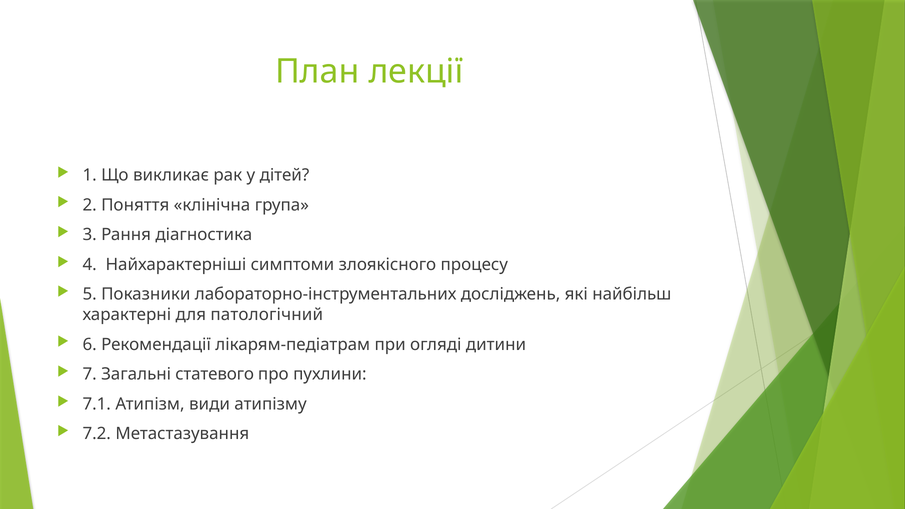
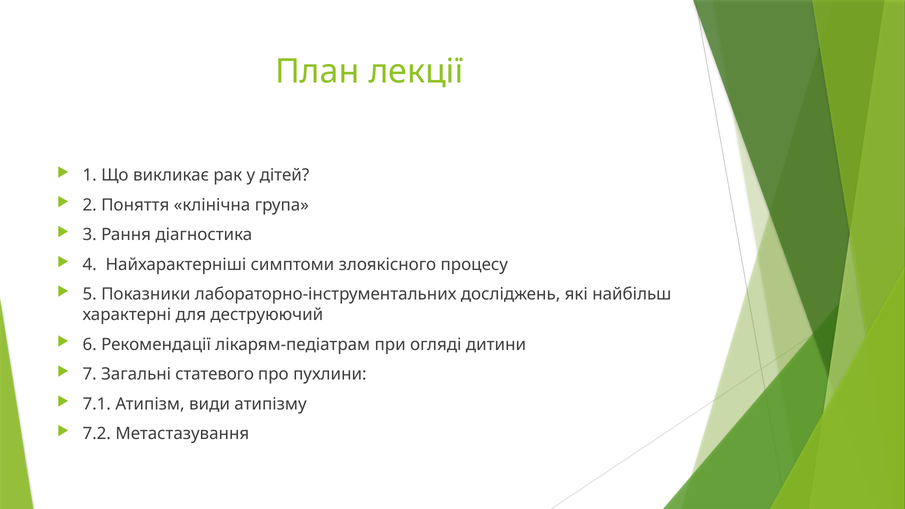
патологічний: патологічний -> деструюючий (267, 315)
